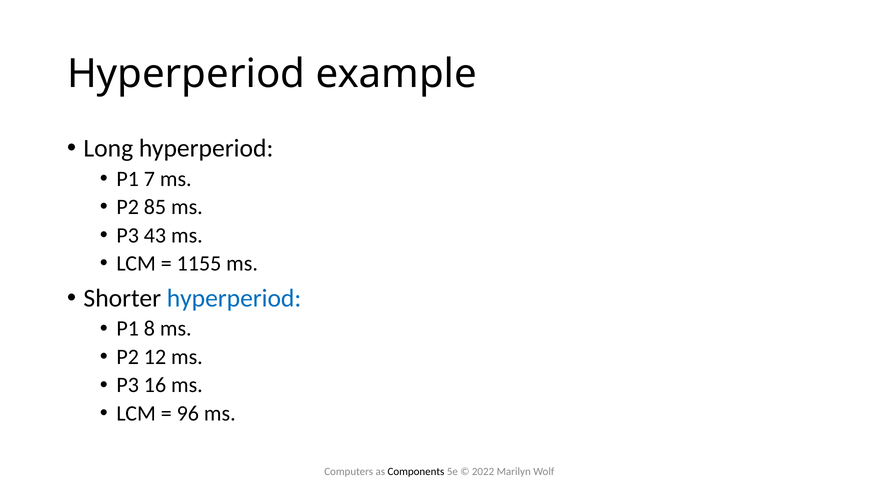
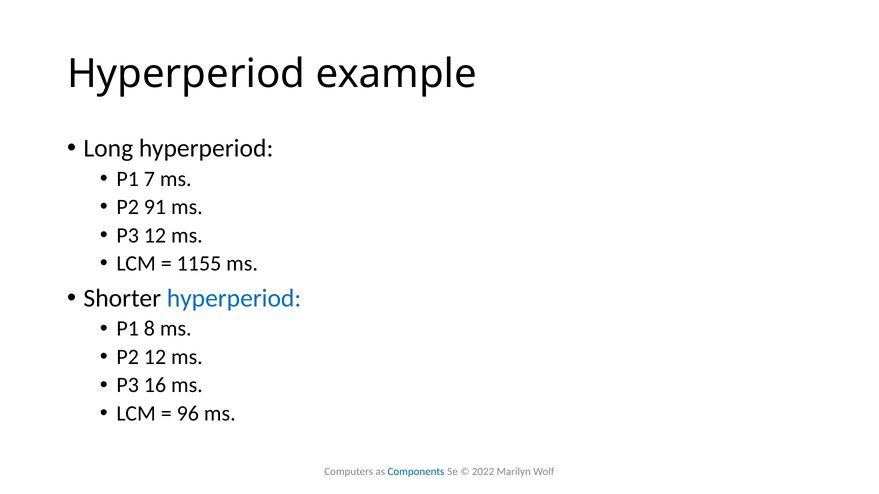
85: 85 -> 91 (155, 207)
P3 43: 43 -> 12 (155, 235)
Components colour: black -> blue (416, 472)
